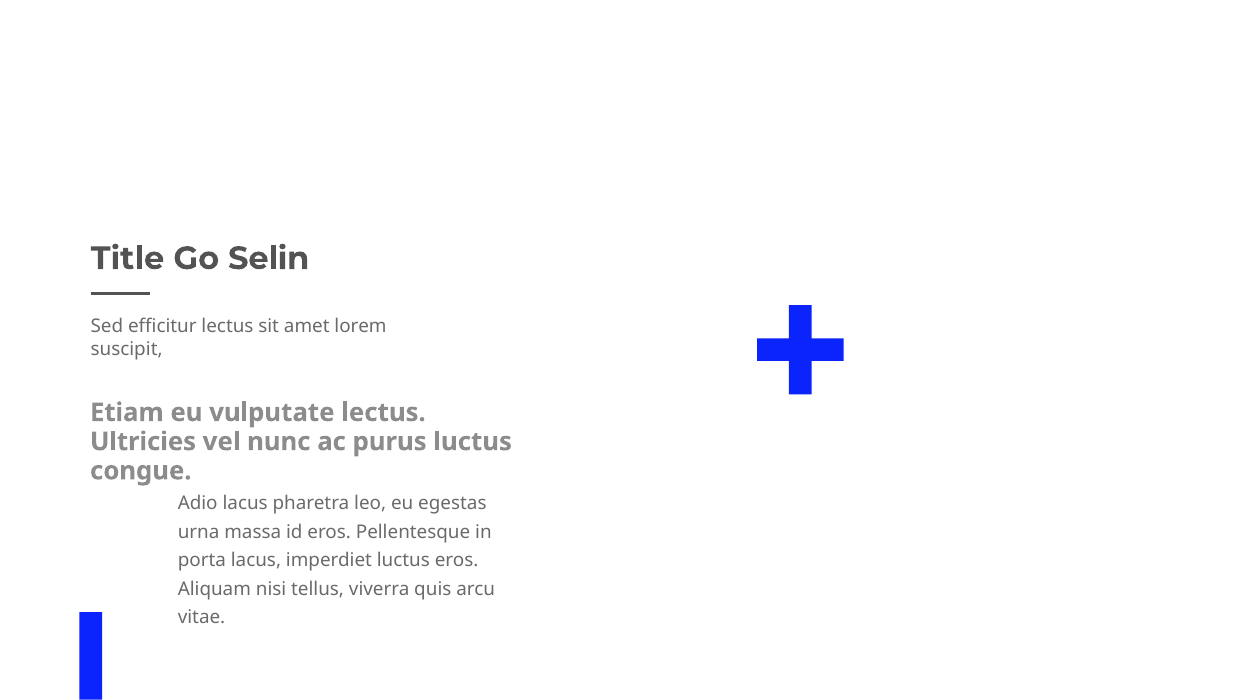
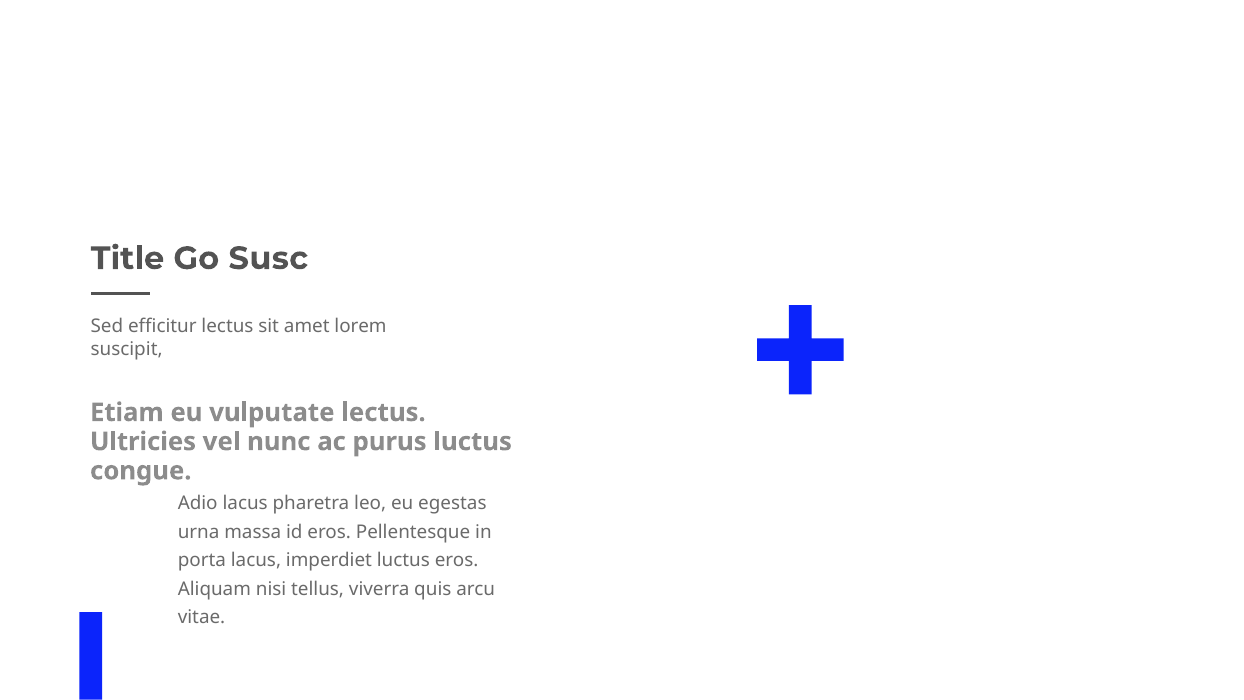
Selin: Selin -> Susc (268, 258)
